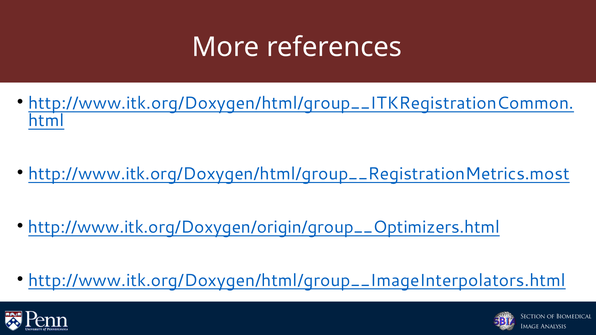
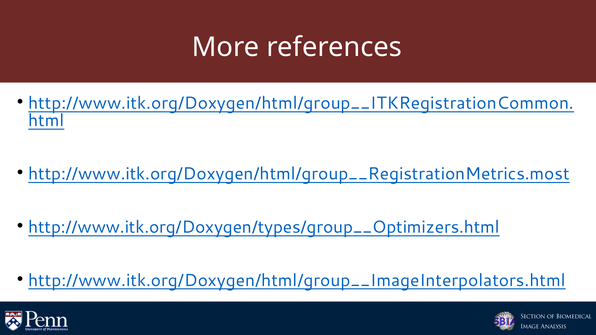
http://www.itk.org/Doxygen/origin/group__Optimizers.html: http://www.itk.org/Doxygen/origin/group__Optimizers.html -> http://www.itk.org/Doxygen/types/group__Optimizers.html (264, 227)
